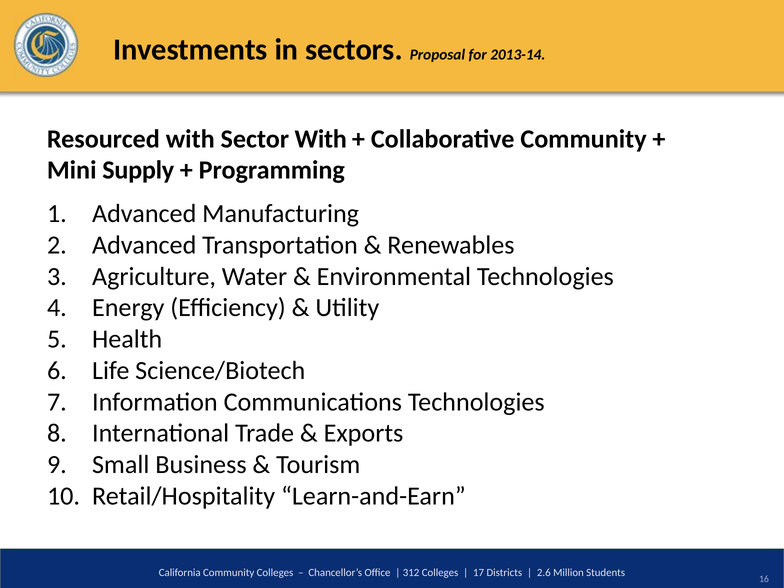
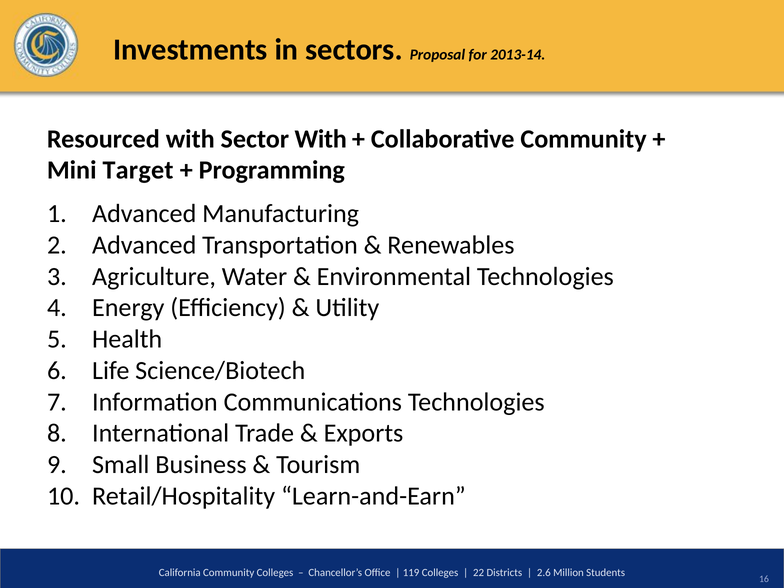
Supply: Supply -> Target (138, 170)
312: 312 -> 119 (411, 573)
17: 17 -> 22 (479, 573)
